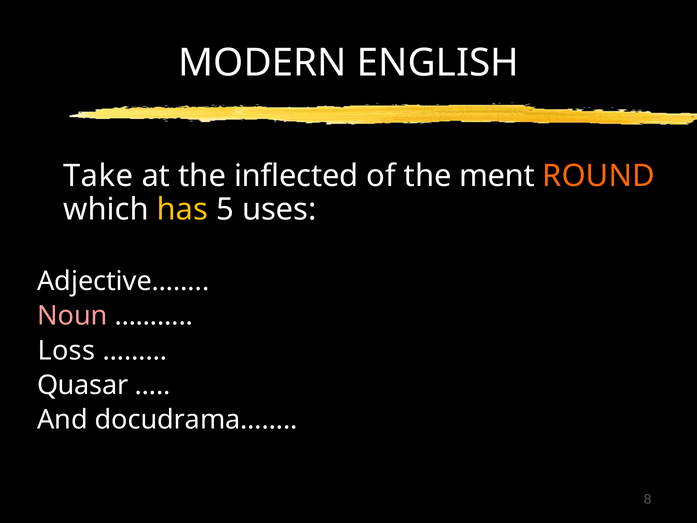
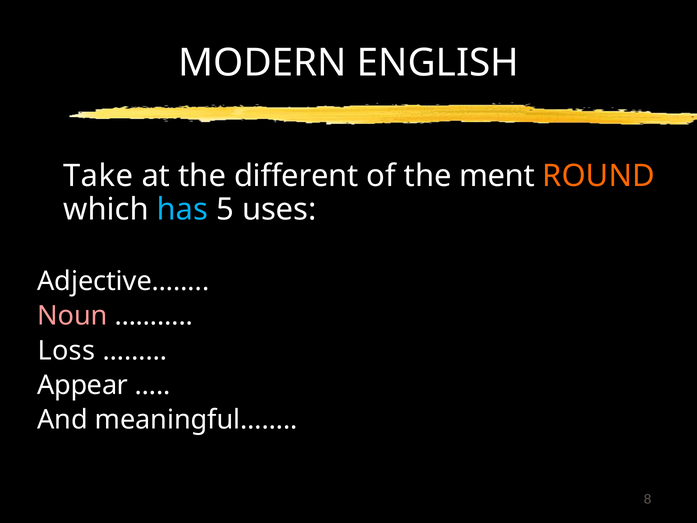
inflected: inflected -> different (296, 176)
has colour: yellow -> light blue (183, 209)
Quasar: Quasar -> Appear (83, 385)
docudrama……: docudrama…… -> meaningful…… (196, 420)
